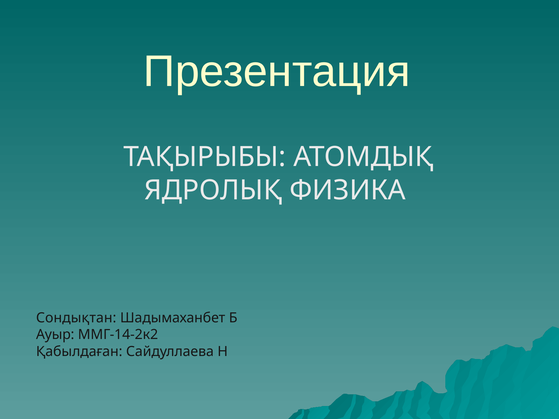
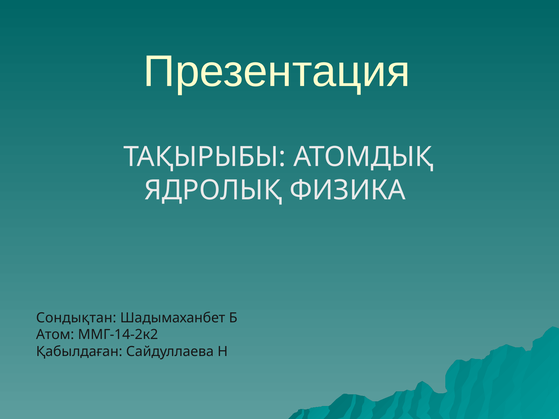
Ауыр: Ауыр -> Атом (55, 335)
